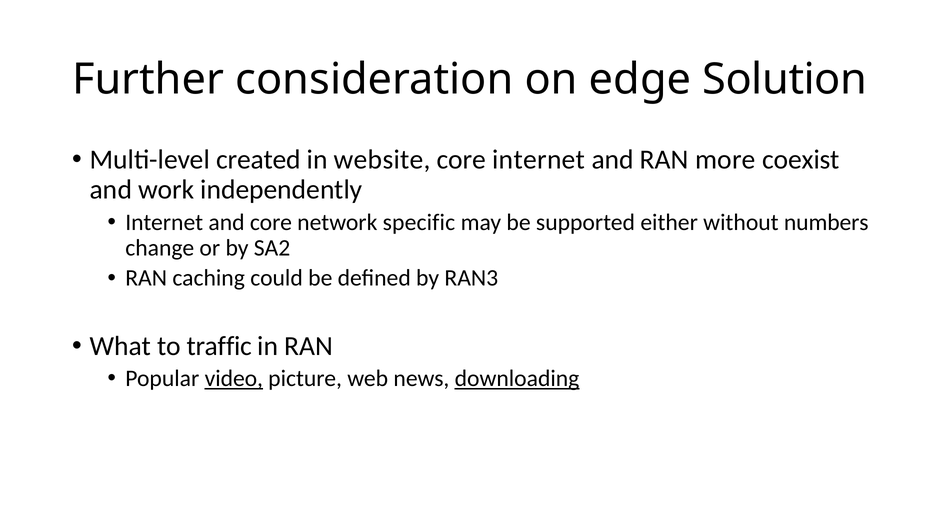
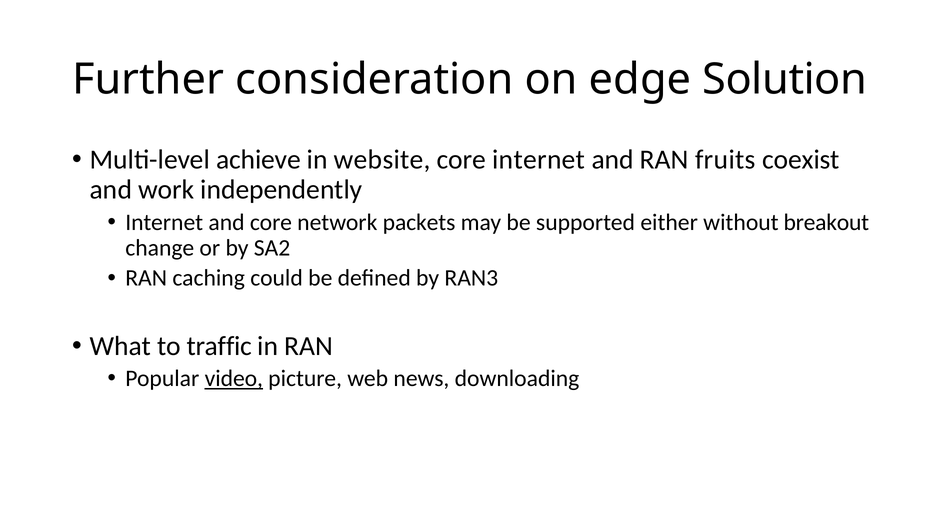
created: created -> achieve (259, 160)
more: more -> fruits (725, 160)
specific: specific -> packets (419, 222)
numbers: numbers -> breakout (826, 222)
downloading underline: present -> none (517, 379)
